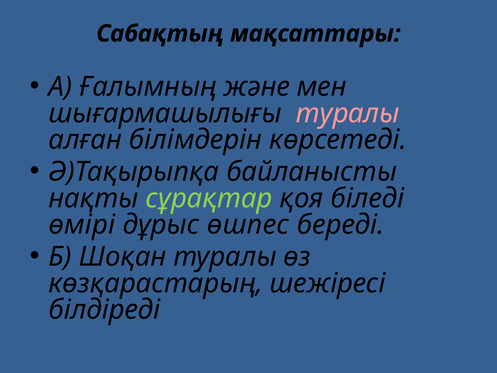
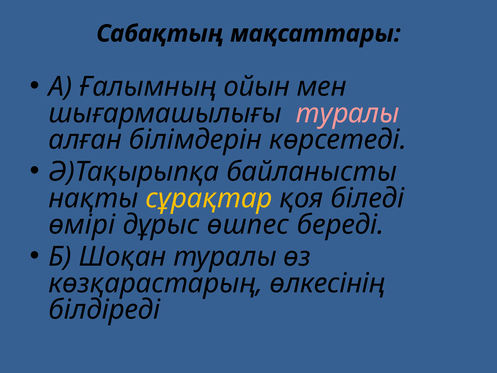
және: және -> ойын (257, 87)
сұрақтар colour: light green -> yellow (209, 198)
шежіресі: шежіресі -> өлкесінің (328, 283)
